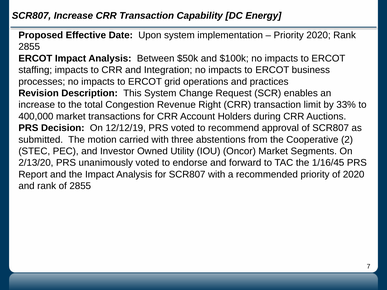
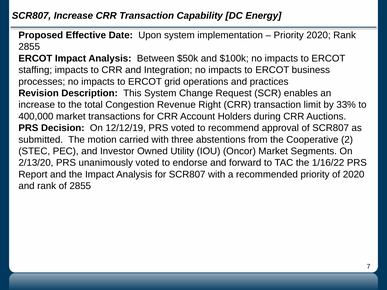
1/16/45: 1/16/45 -> 1/16/22 (328, 163)
